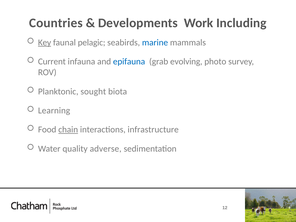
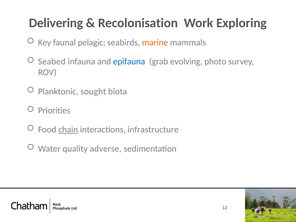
Countries: Countries -> Delivering (56, 23)
Developments: Developments -> Recolonisation (138, 23)
Including: Including -> Exploring (241, 23)
Key underline: present -> none (45, 42)
marine colour: blue -> orange (155, 42)
Current: Current -> Seabed (52, 62)
Learning: Learning -> Priorities (54, 111)
